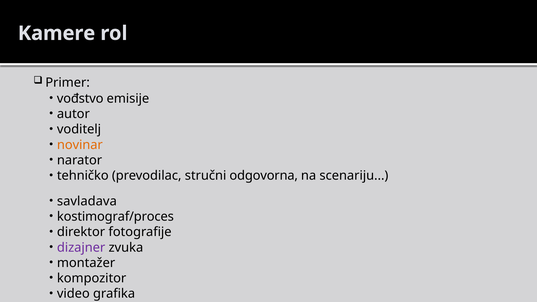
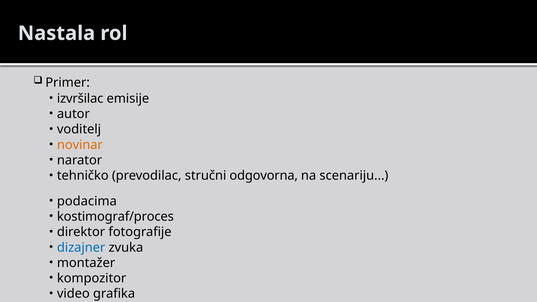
Kamere: Kamere -> Nastala (56, 33)
vođstvo: vođstvo -> izvršilac (80, 99)
savladava: savladava -> podacima (87, 201)
dizajner colour: purple -> blue (81, 247)
